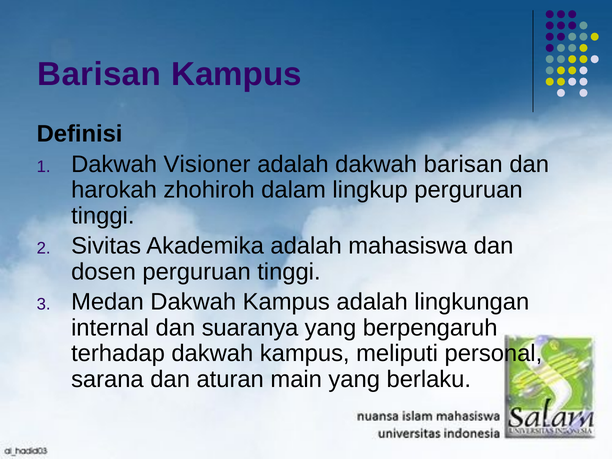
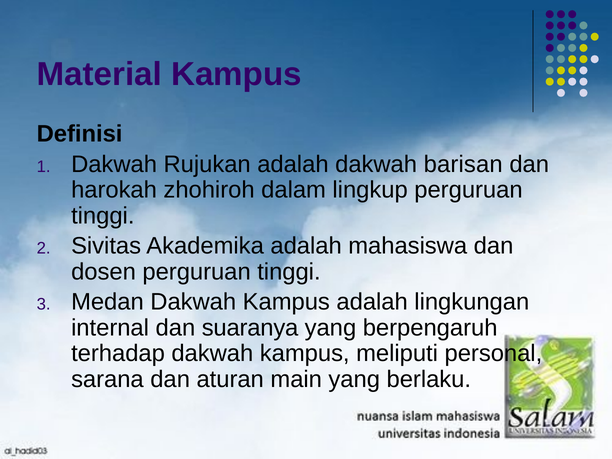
Barisan: Barisan -> Material (99, 74)
Visioner: Visioner -> Rujukan (207, 164)
